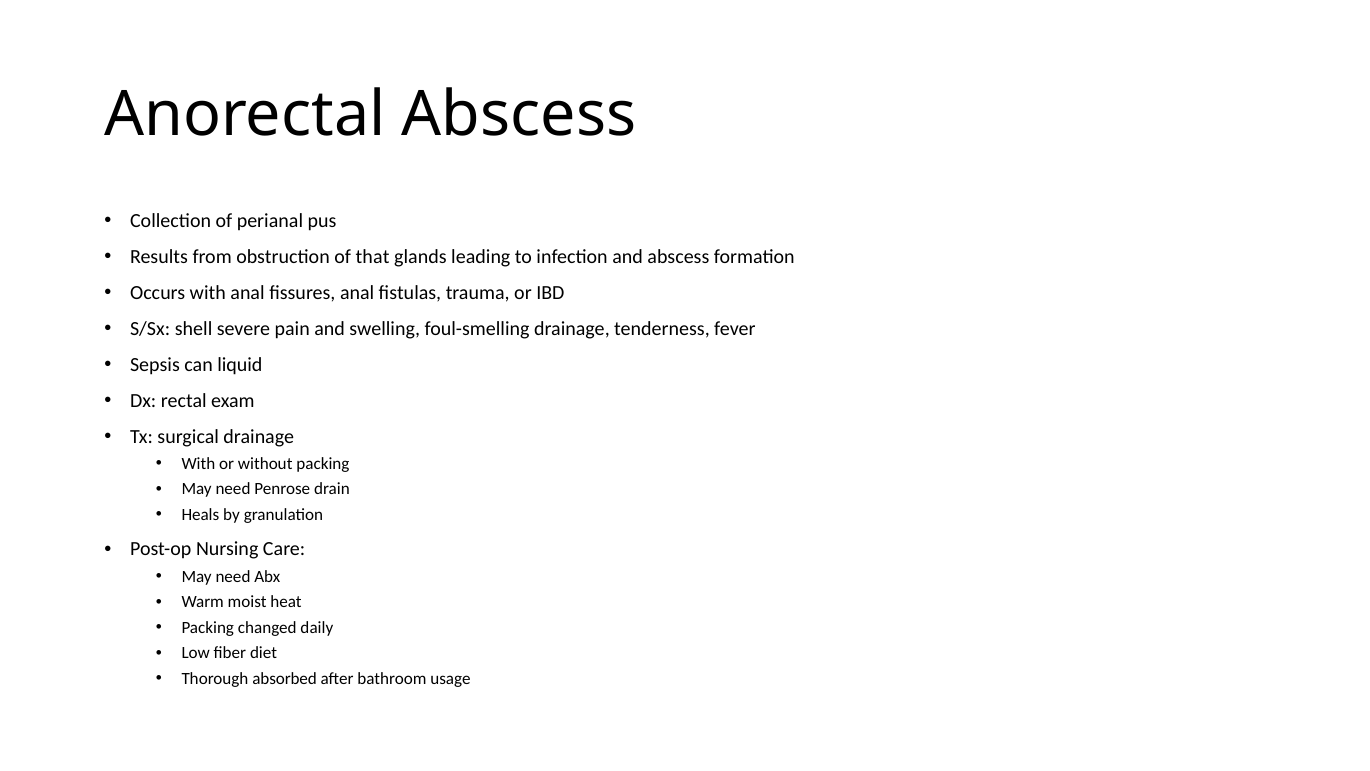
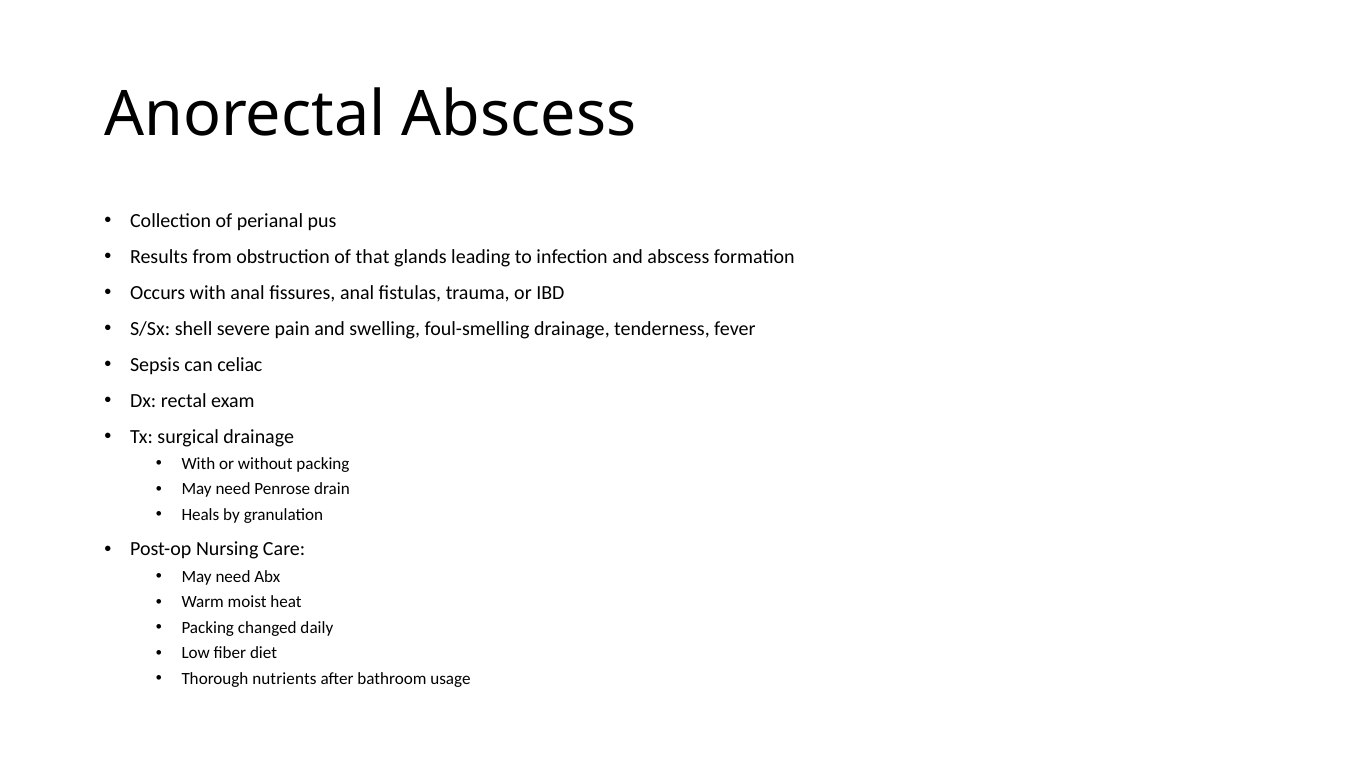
liquid: liquid -> celiac (240, 364)
absorbed: absorbed -> nutrients (284, 679)
